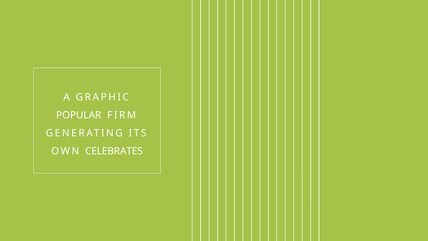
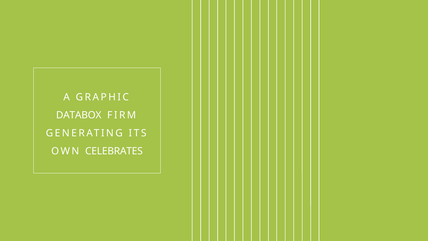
POPULAR: POPULAR -> DATABOX (79, 115)
